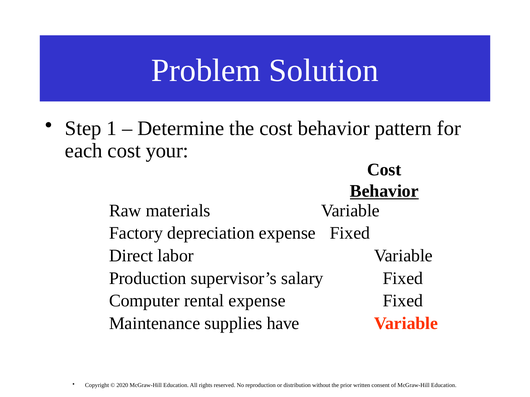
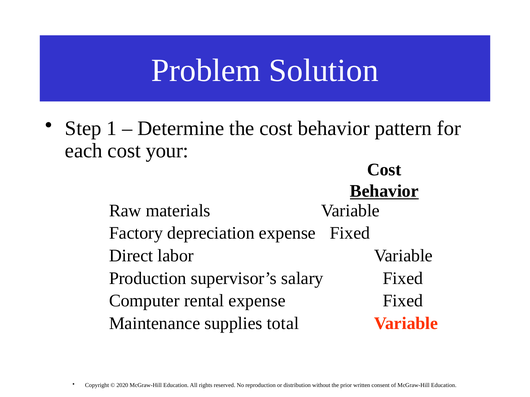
have: have -> total (283, 324)
